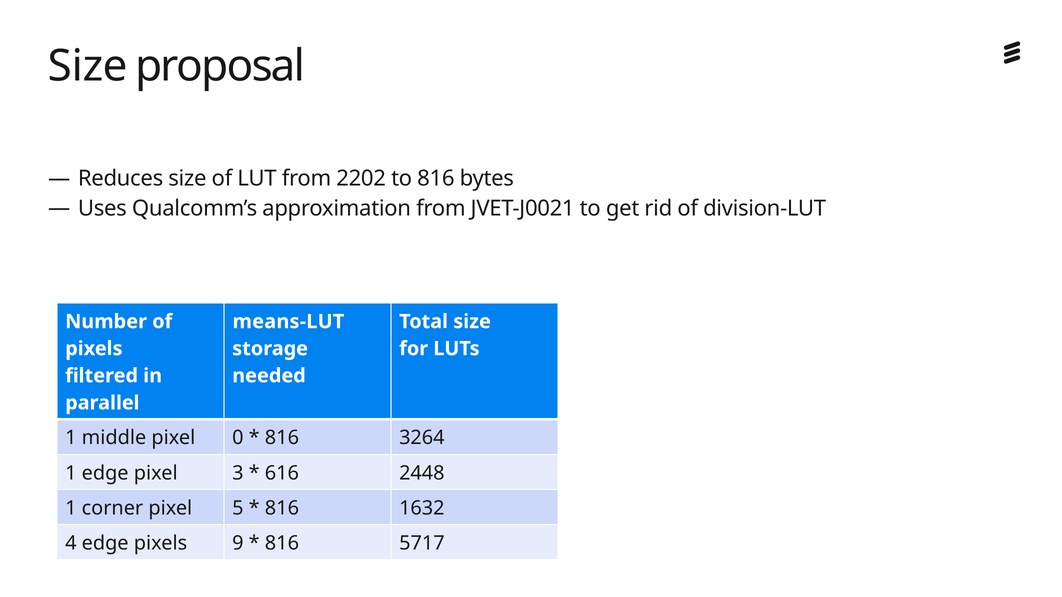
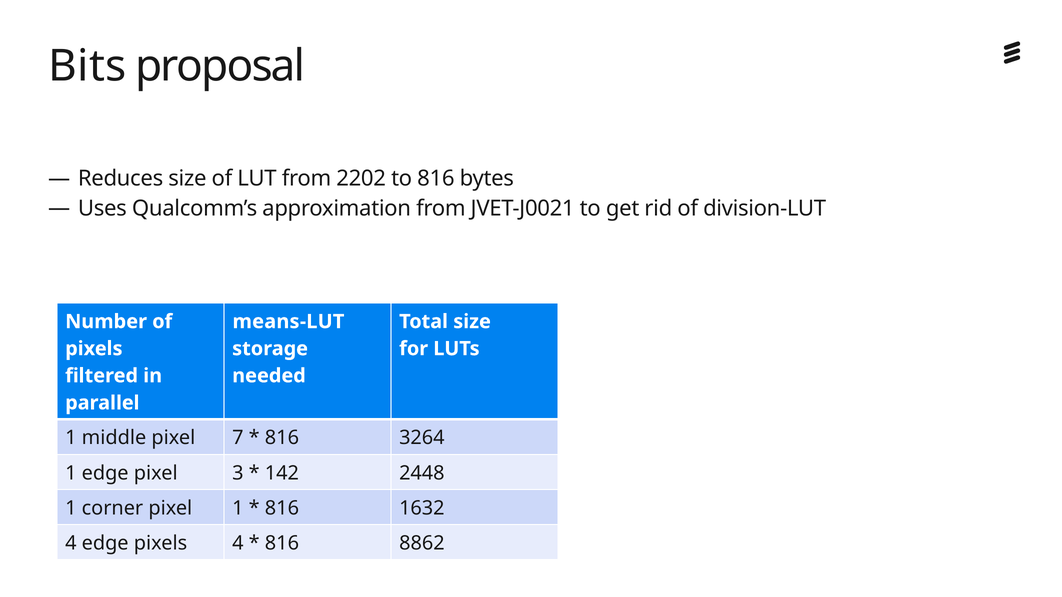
Size: Size -> Bits (87, 66)
0: 0 -> 7 (238, 438)
616: 616 -> 142 (282, 473)
pixel 5: 5 -> 1 (238, 508)
pixels 9: 9 -> 4 (238, 543)
5717: 5717 -> 8862 (422, 543)
